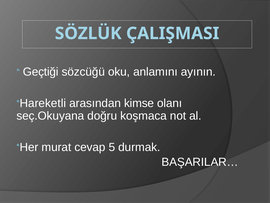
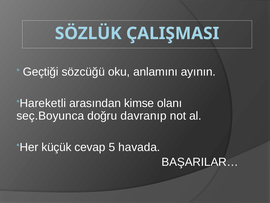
seç.Okuyana: seç.Okuyana -> seç.Boyunca (50, 116)
koşmaca: koşmaca -> davranıp (143, 116)
murat: murat -> küçük (56, 147)
durmak: durmak -> havada (139, 147)
